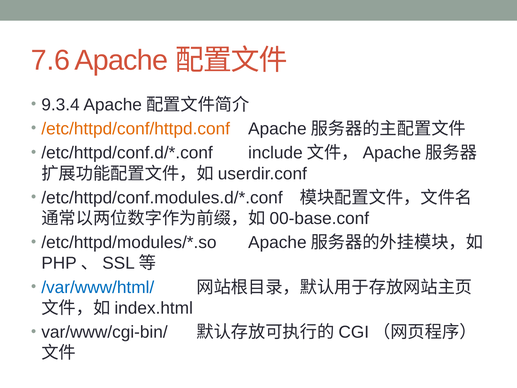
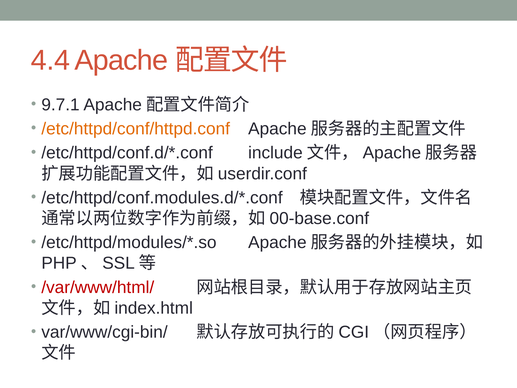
7.6: 7.6 -> 4.4 (50, 60)
9.3.4: 9.3.4 -> 9.7.1 (60, 105)
/var/www/html/ colour: blue -> red (98, 287)
